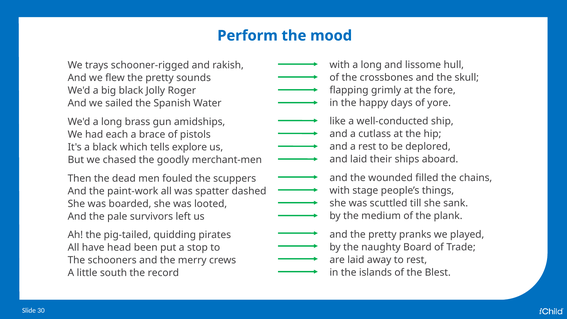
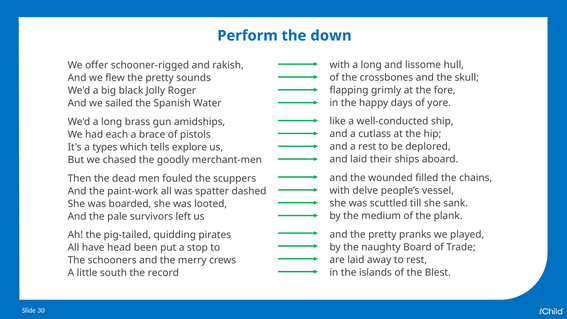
mood: mood -> down (331, 36)
trays: trays -> offer (97, 65)
a black: black -> types (105, 147)
stage: stage -> delve (365, 191)
things: things -> vessel (438, 191)
